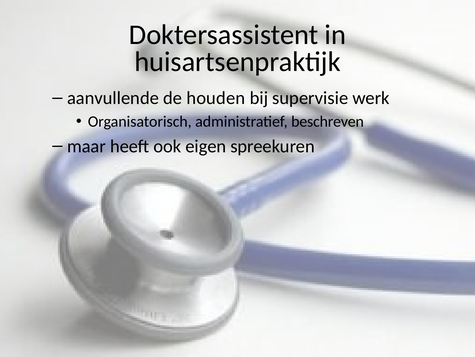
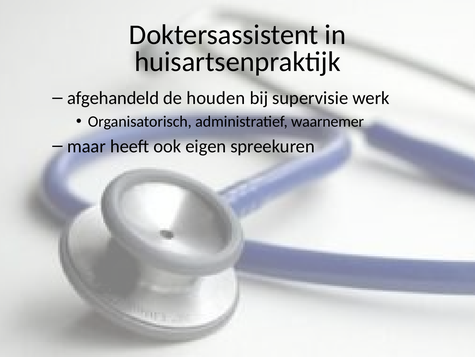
aanvullende: aanvullende -> afgehandeld (113, 98)
beschreven: beschreven -> waarnemer (328, 121)
